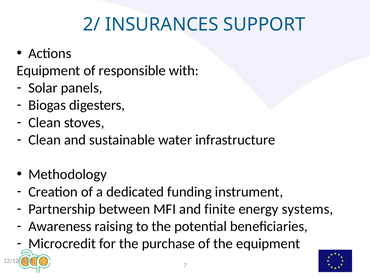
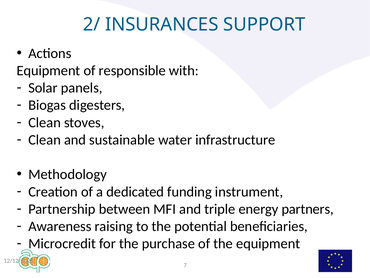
finite: finite -> triple (220, 209)
systems: systems -> partners (308, 209)
